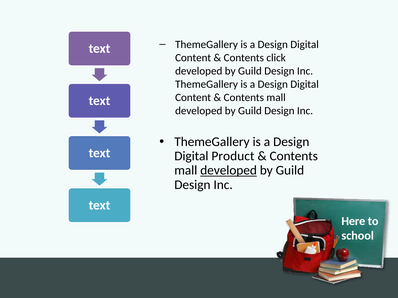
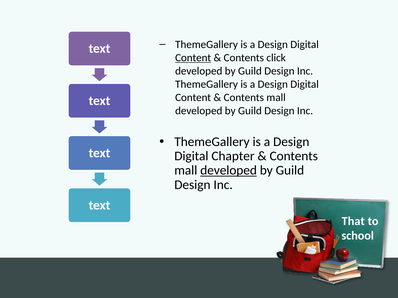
Content underline: none -> present (193, 58)
Product: Product -> Chapter (233, 156)
Here: Here -> That (353, 222)
